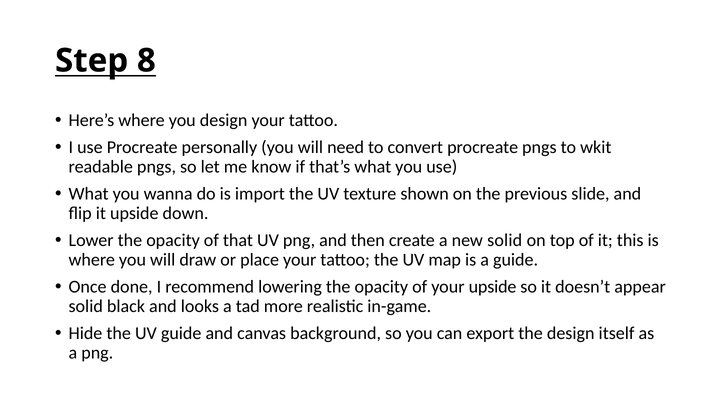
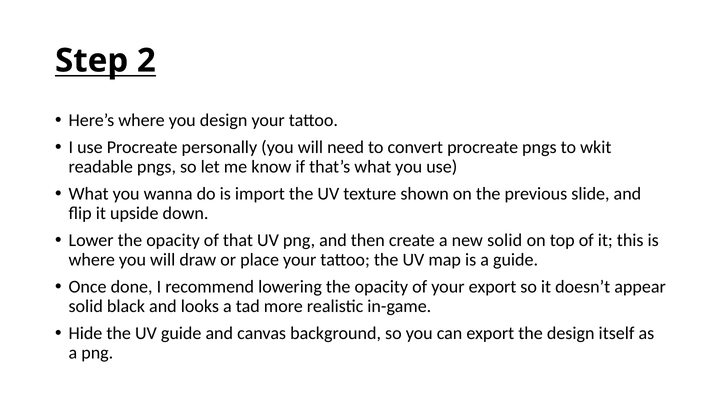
8: 8 -> 2 (146, 61)
your upside: upside -> export (492, 287)
